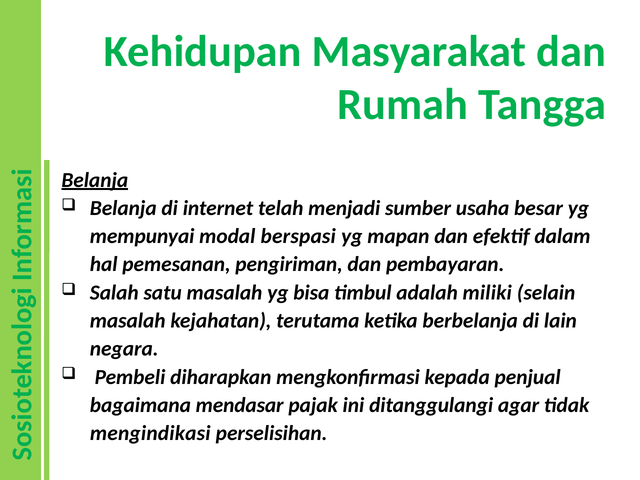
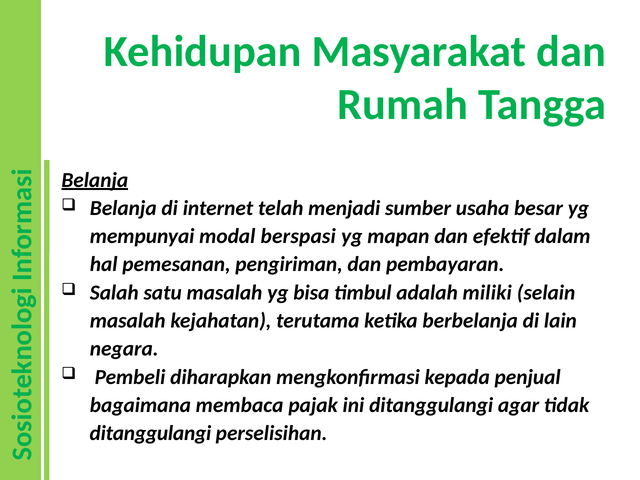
mendasar: mendasar -> membaca (240, 405)
mengindikasi: mengindikasi -> ditanggulangi (150, 433)
